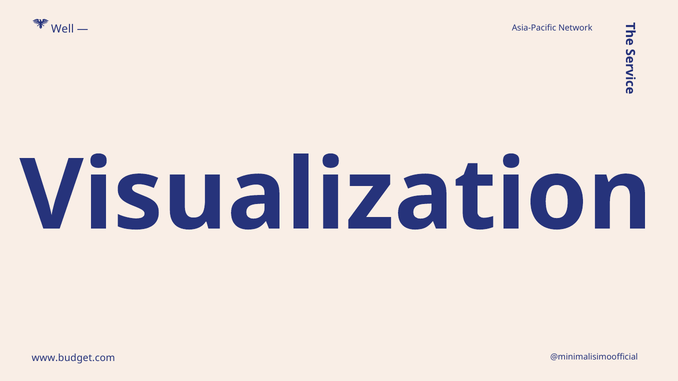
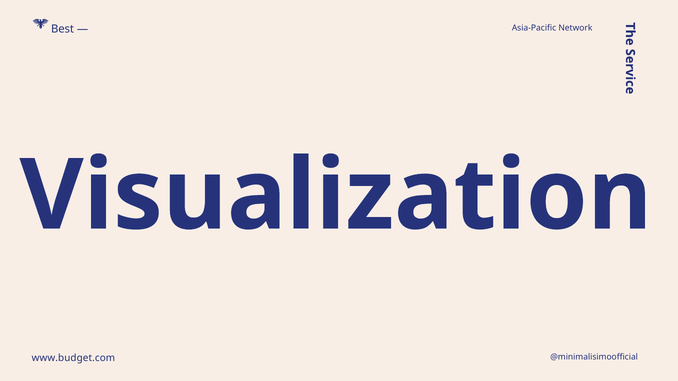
Well: Well -> Best (63, 29)
